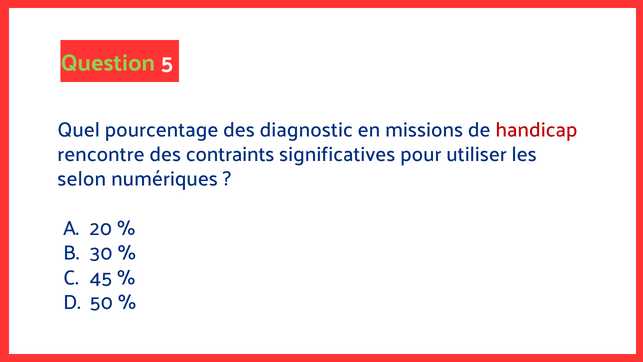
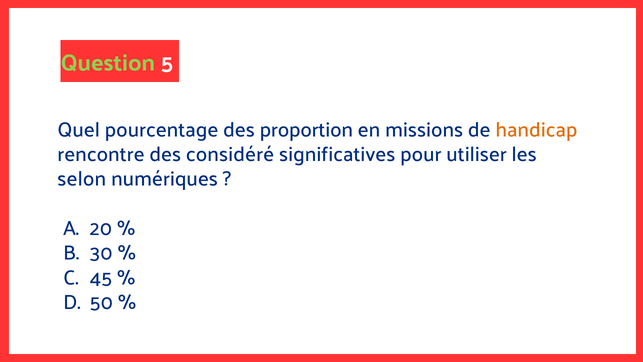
diagnostic: diagnostic -> proportion (306, 130)
handicap colour: red -> orange (536, 130)
contraints: contraints -> considéré (230, 154)
